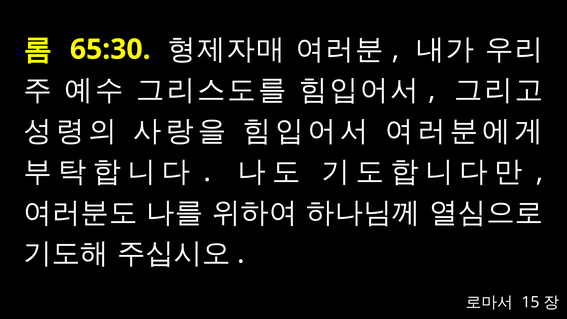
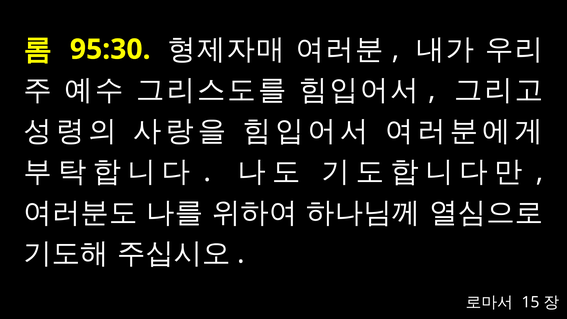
65:30: 65:30 -> 95:30 (110, 49)
